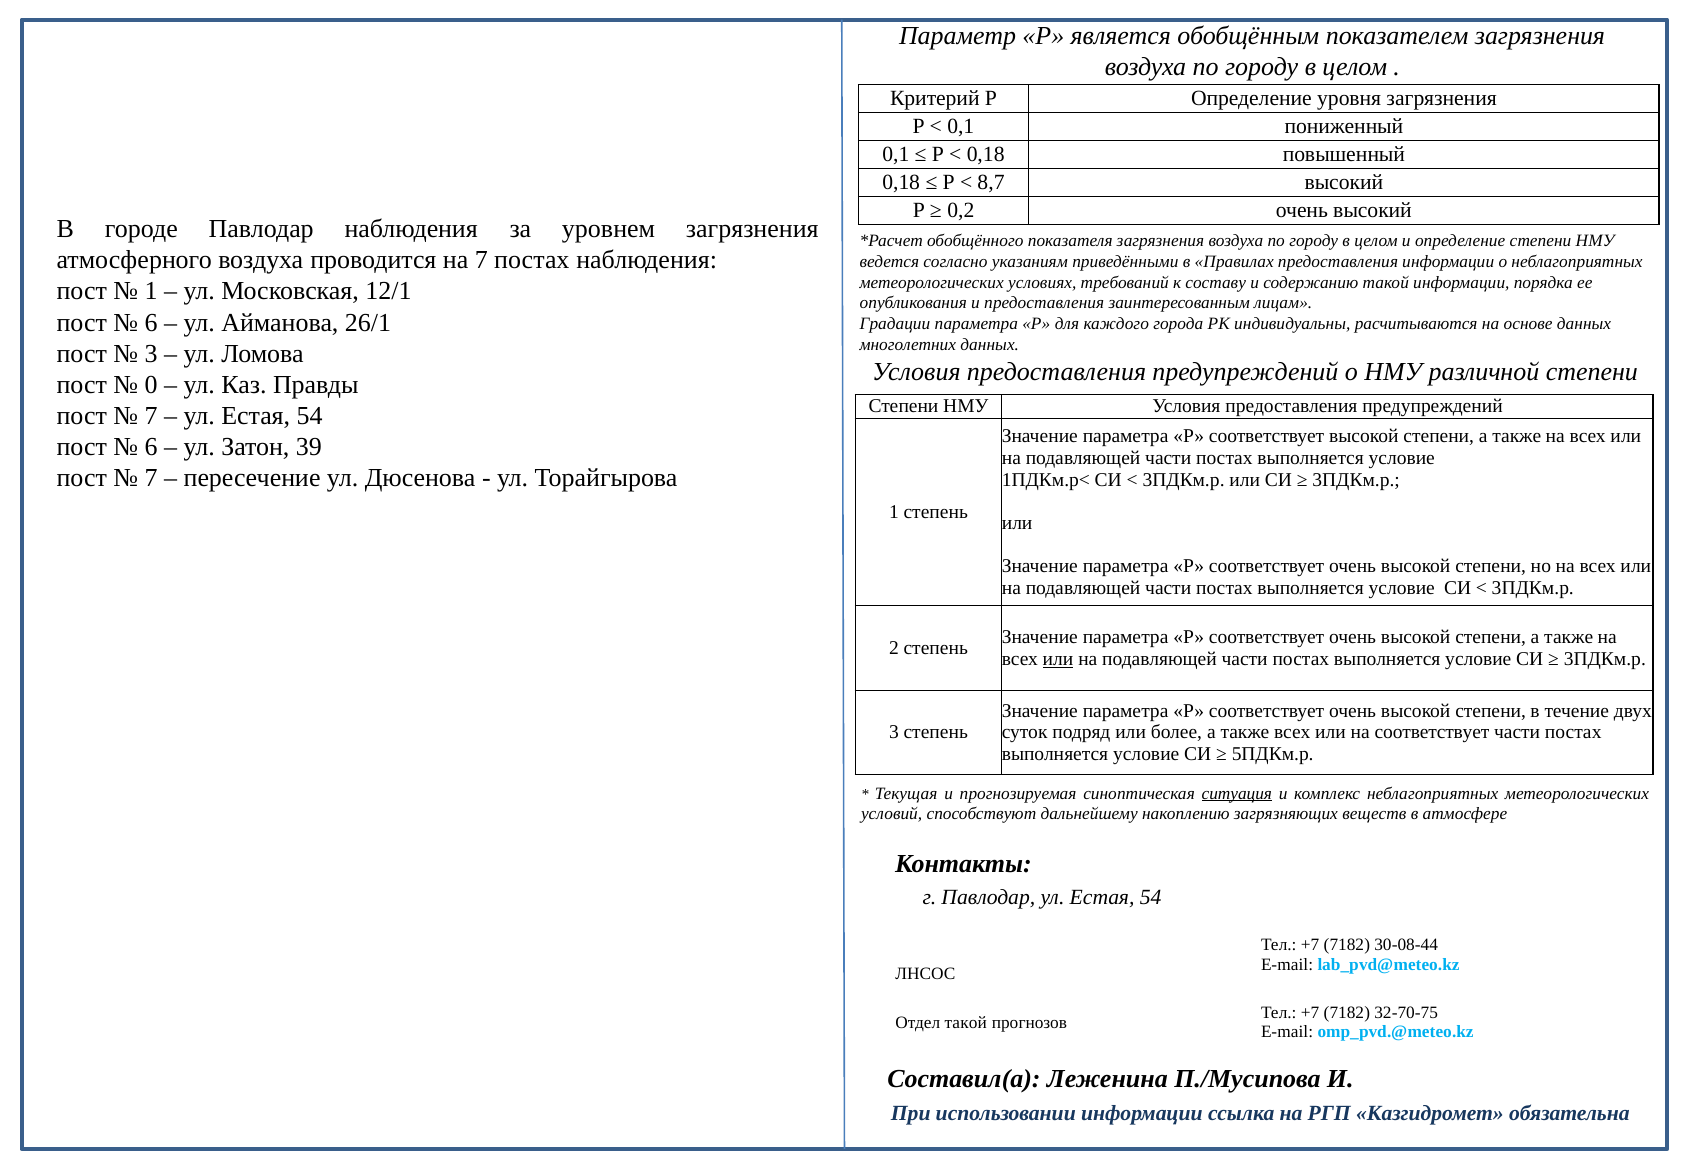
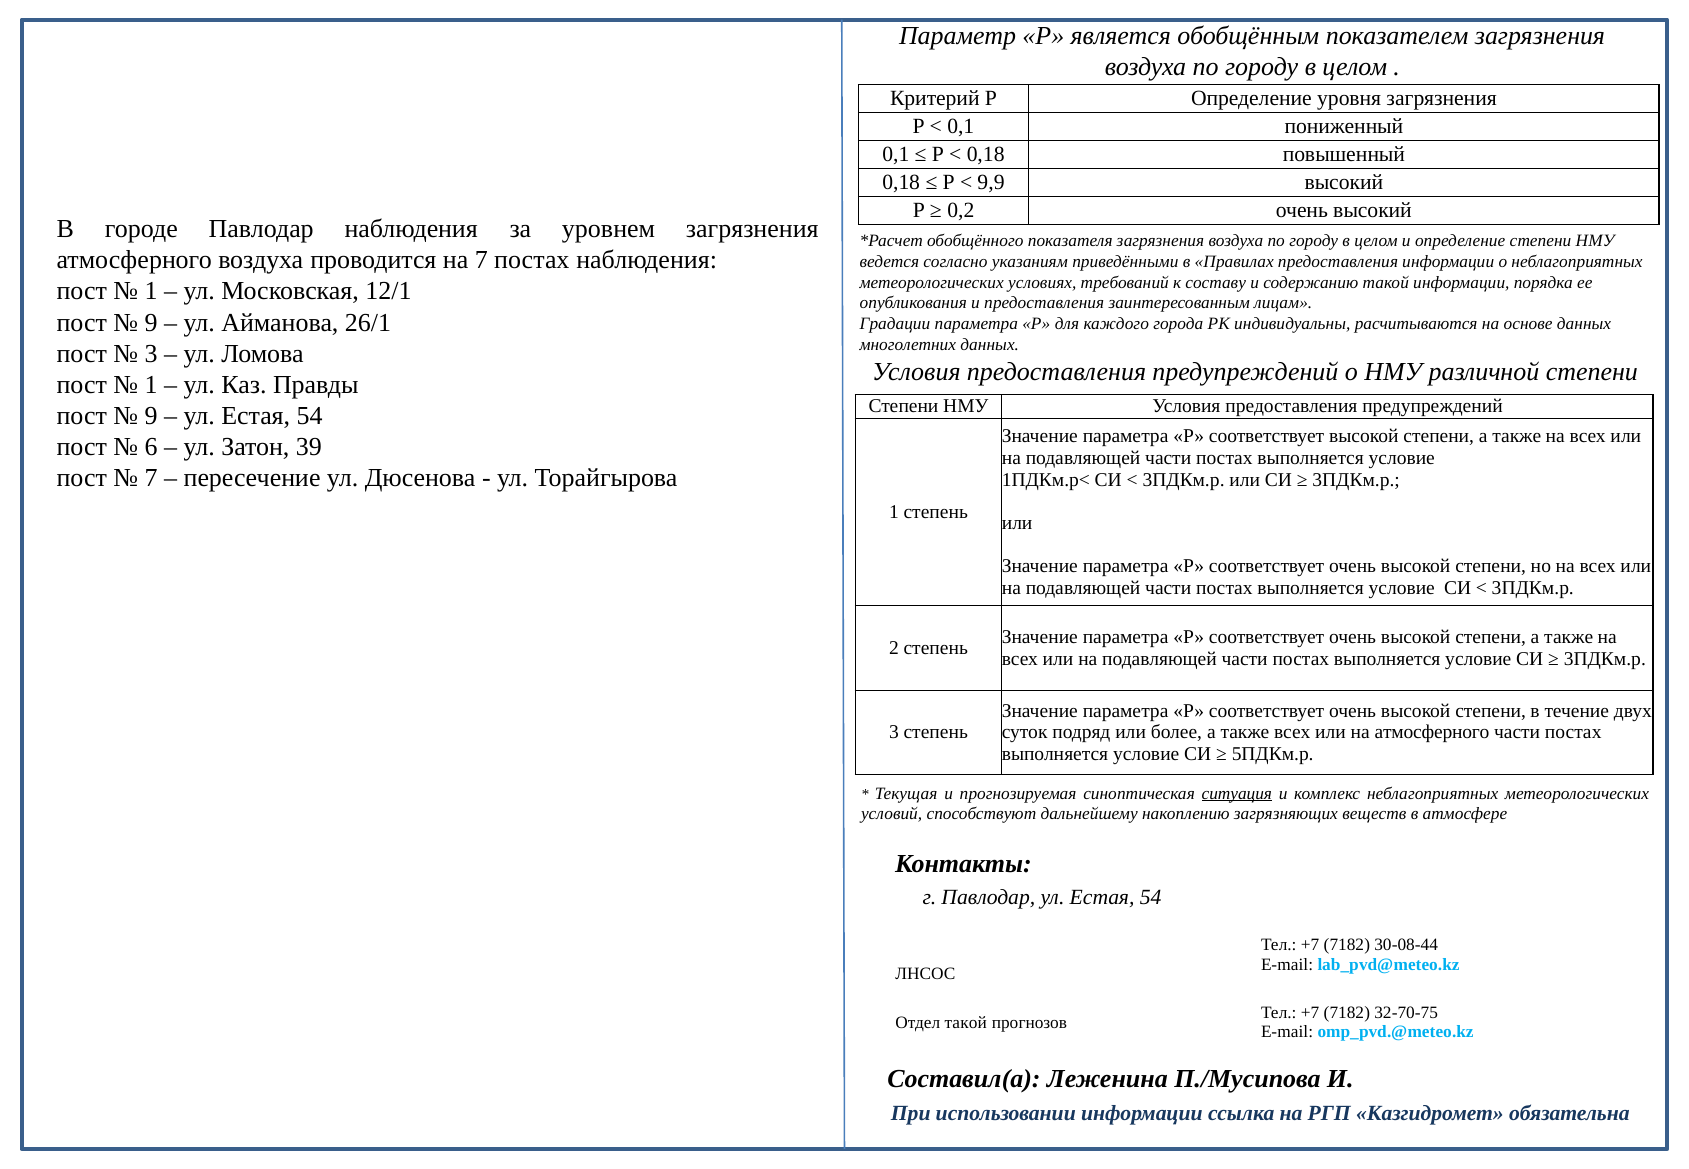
8,7: 8,7 -> 9,9 (991, 182)
6: 6 -> 9 (151, 323)
0: 0 -> 1 (151, 385)
7: 7 -> 9 (151, 416)
или underline: present -> none (1058, 659)
на соответствует: соответствует -> атмосферного (1432, 733)
